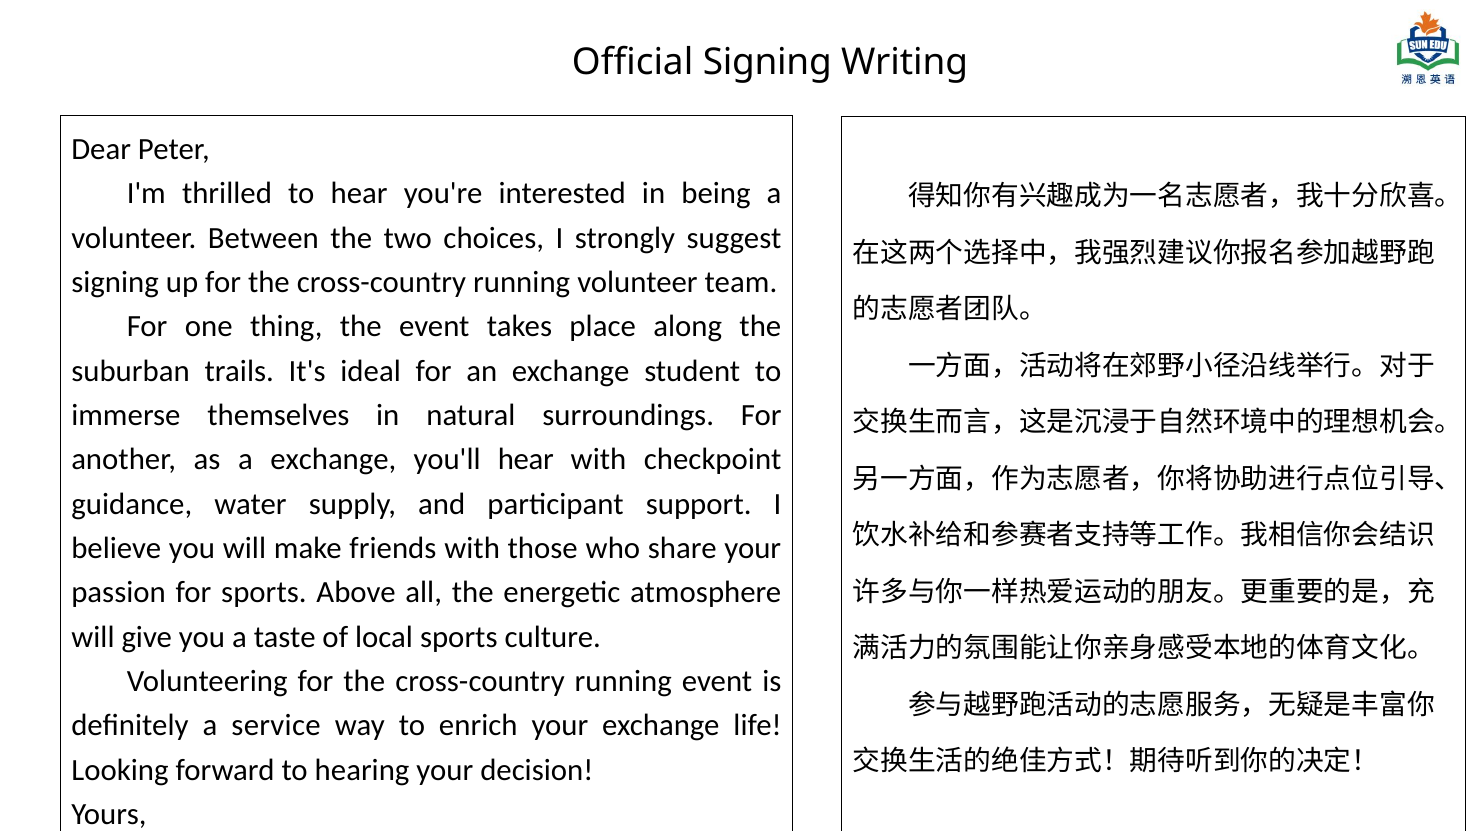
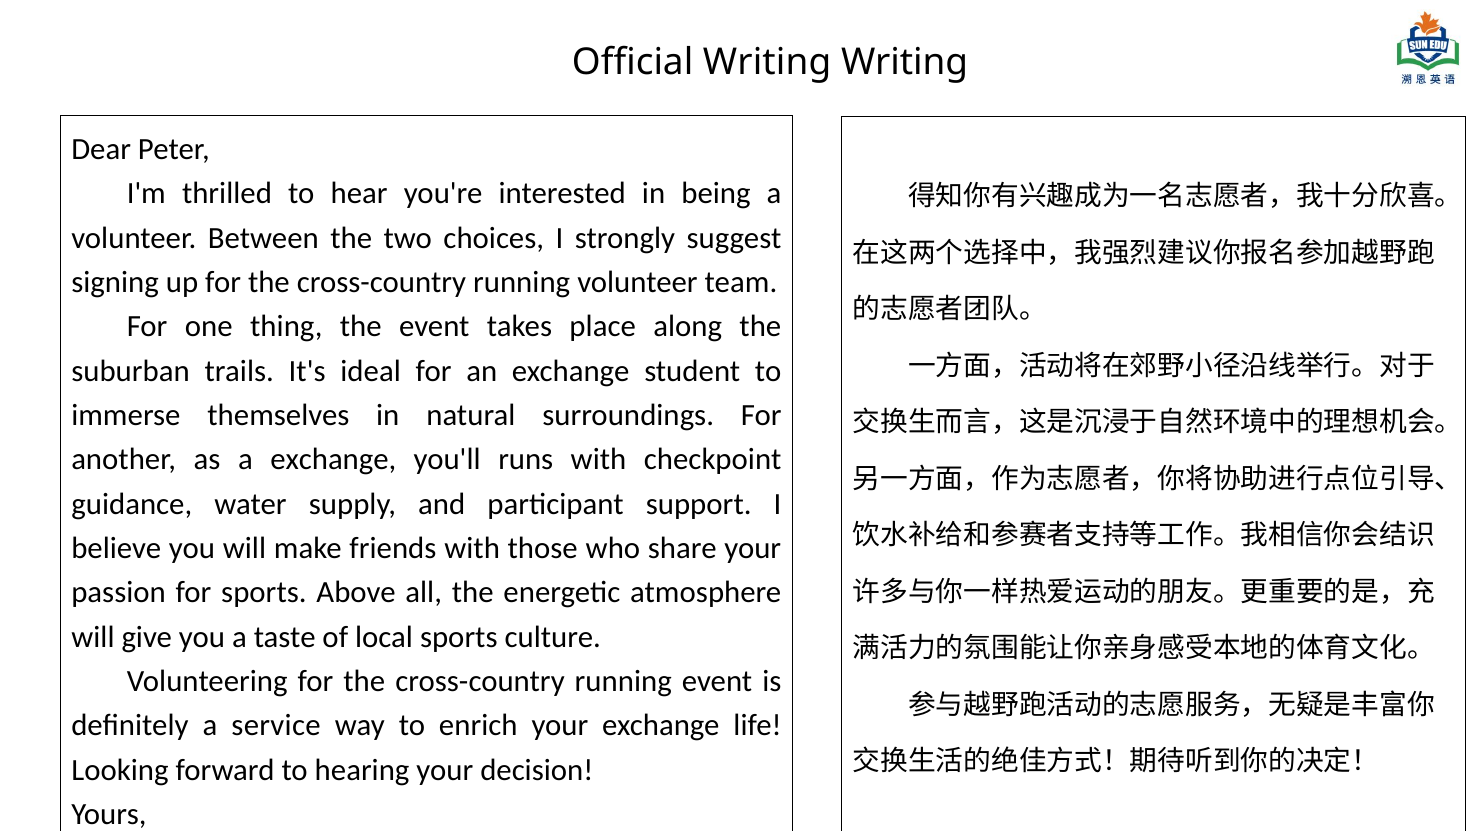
Official Signing: Signing -> Writing (767, 62)
you'll hear: hear -> runs (526, 460)
